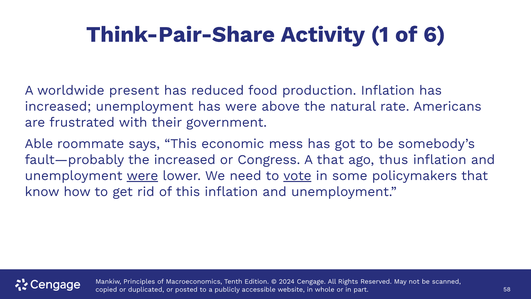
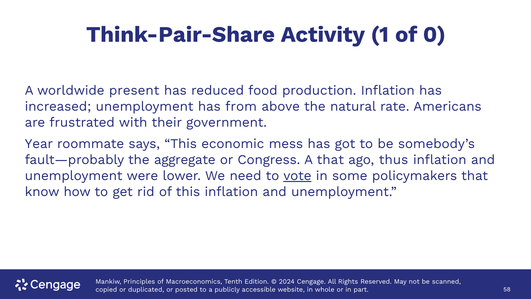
6: 6 -> 0 (434, 34)
has were: were -> from (241, 106)
Able: Able -> Year (39, 144)
the increased: increased -> aggregate (185, 160)
were underline: present -> none (142, 176)
